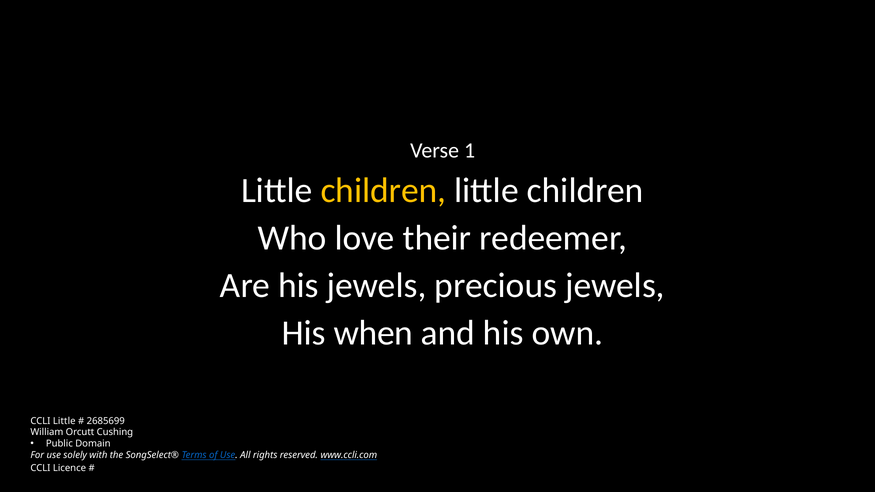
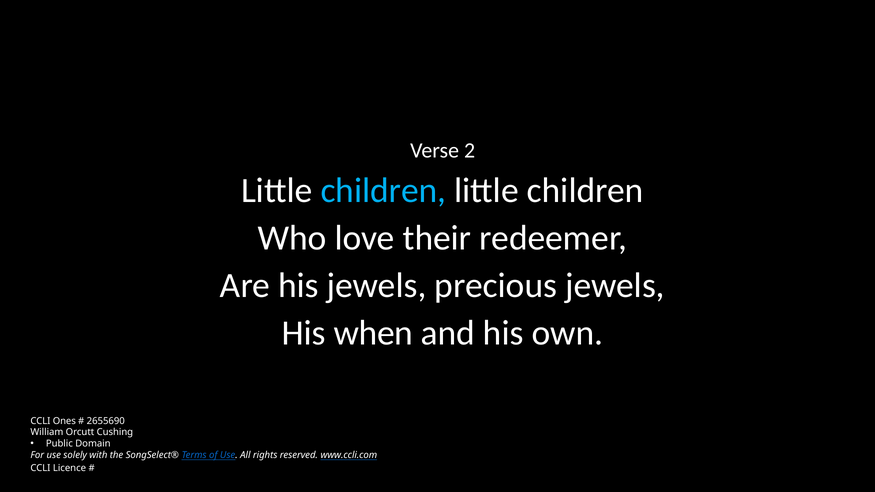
1: 1 -> 2 (470, 150)
children colour: yellow -> light blue (383, 190)
CCLI Little: Little -> Ones (64, 421)
2685699: 2685699 -> 2655690 (106, 421)
